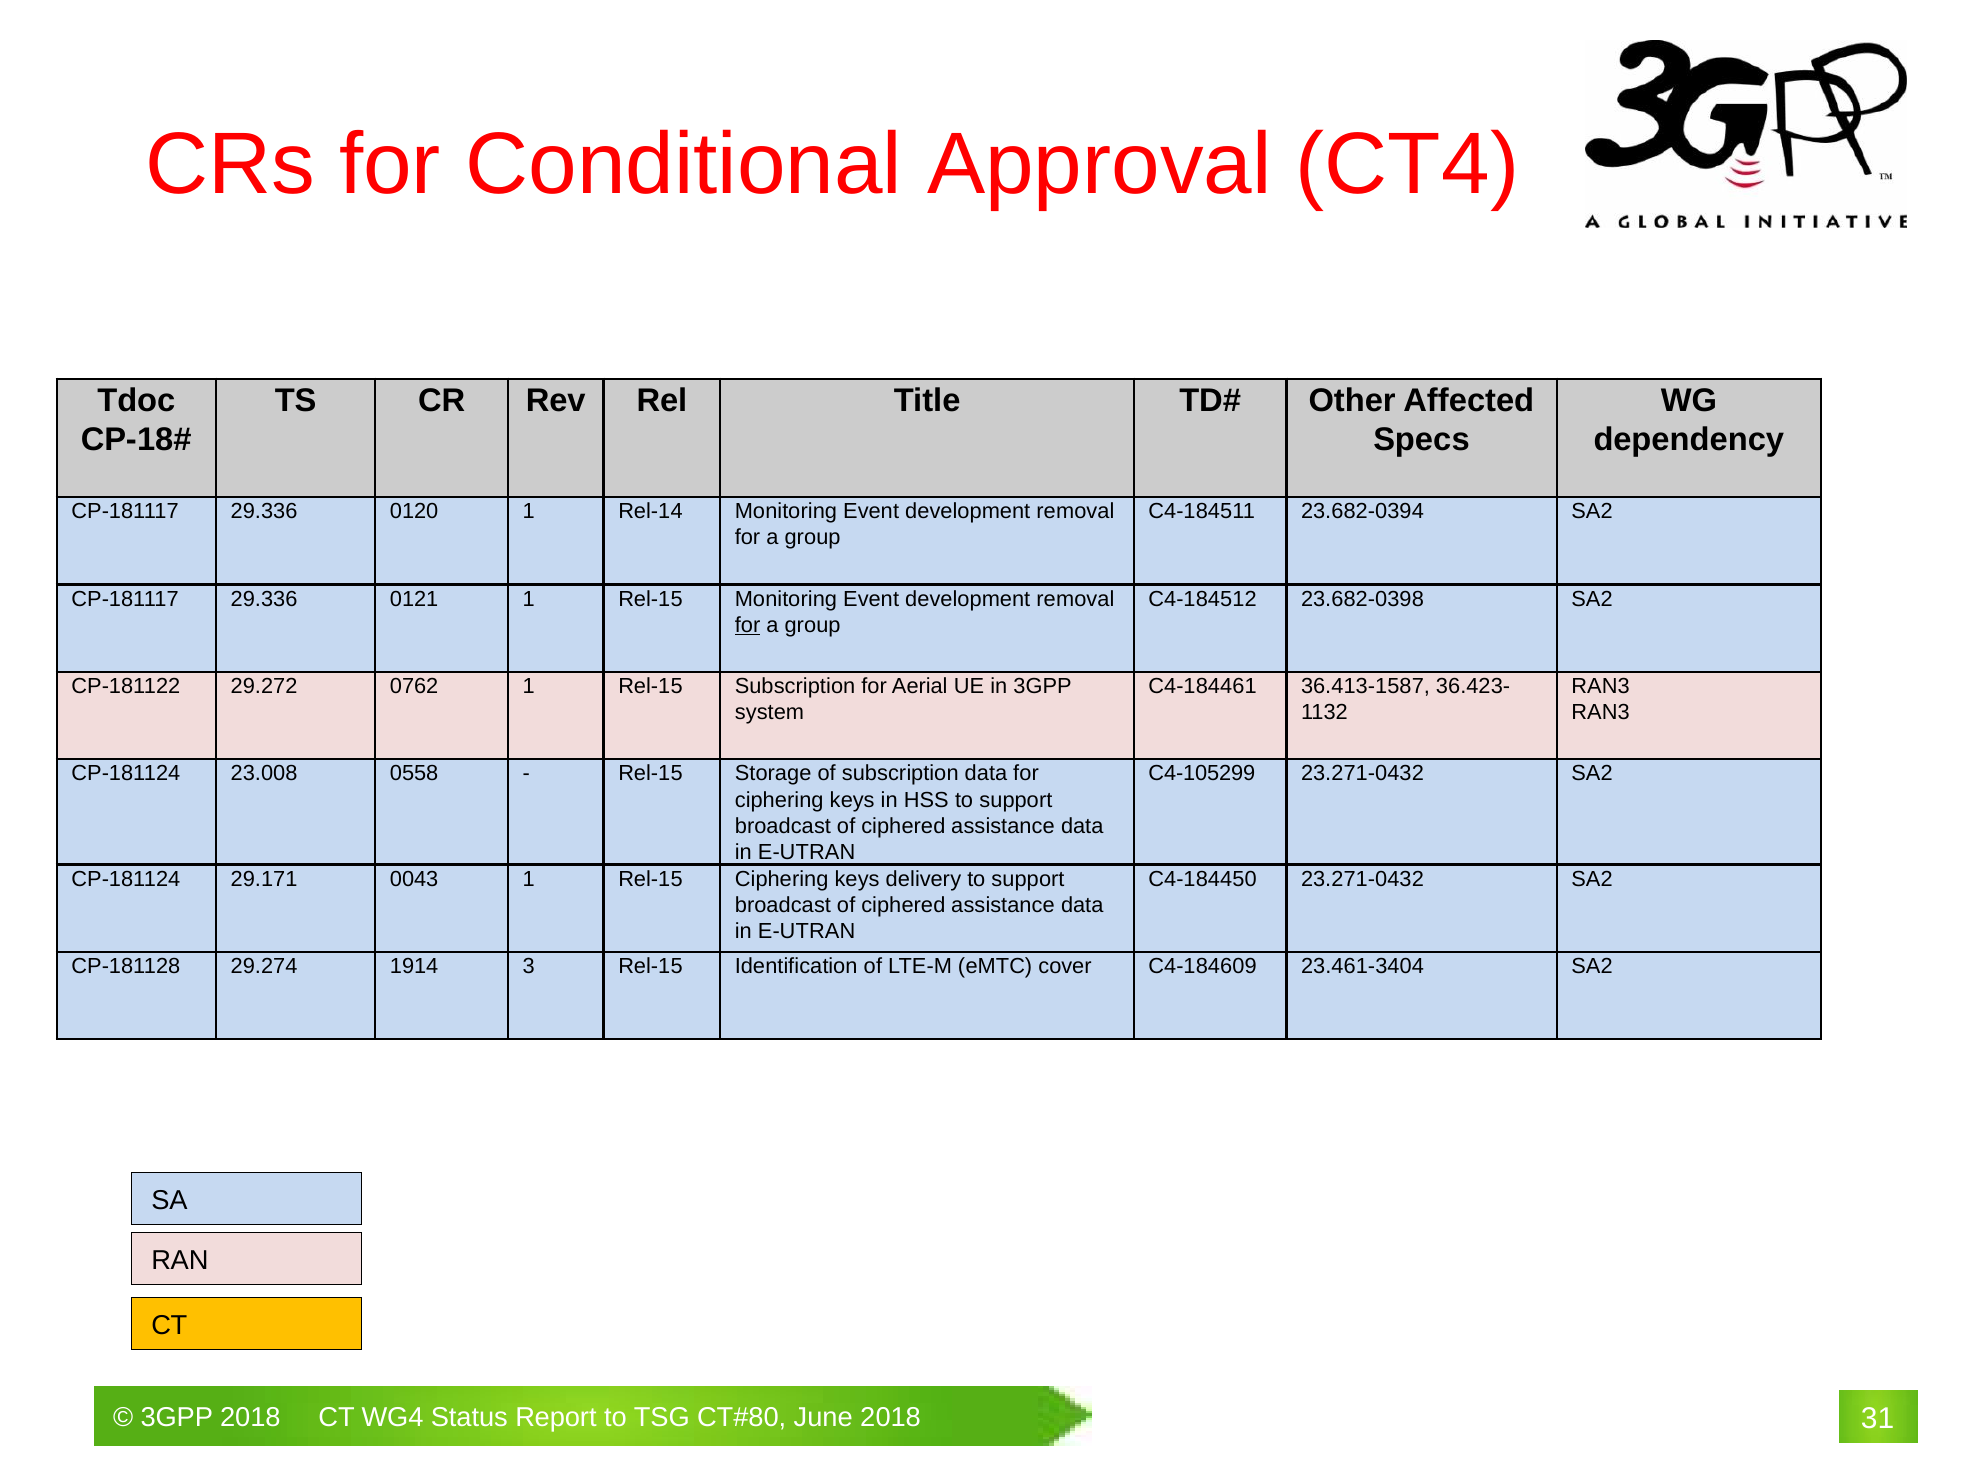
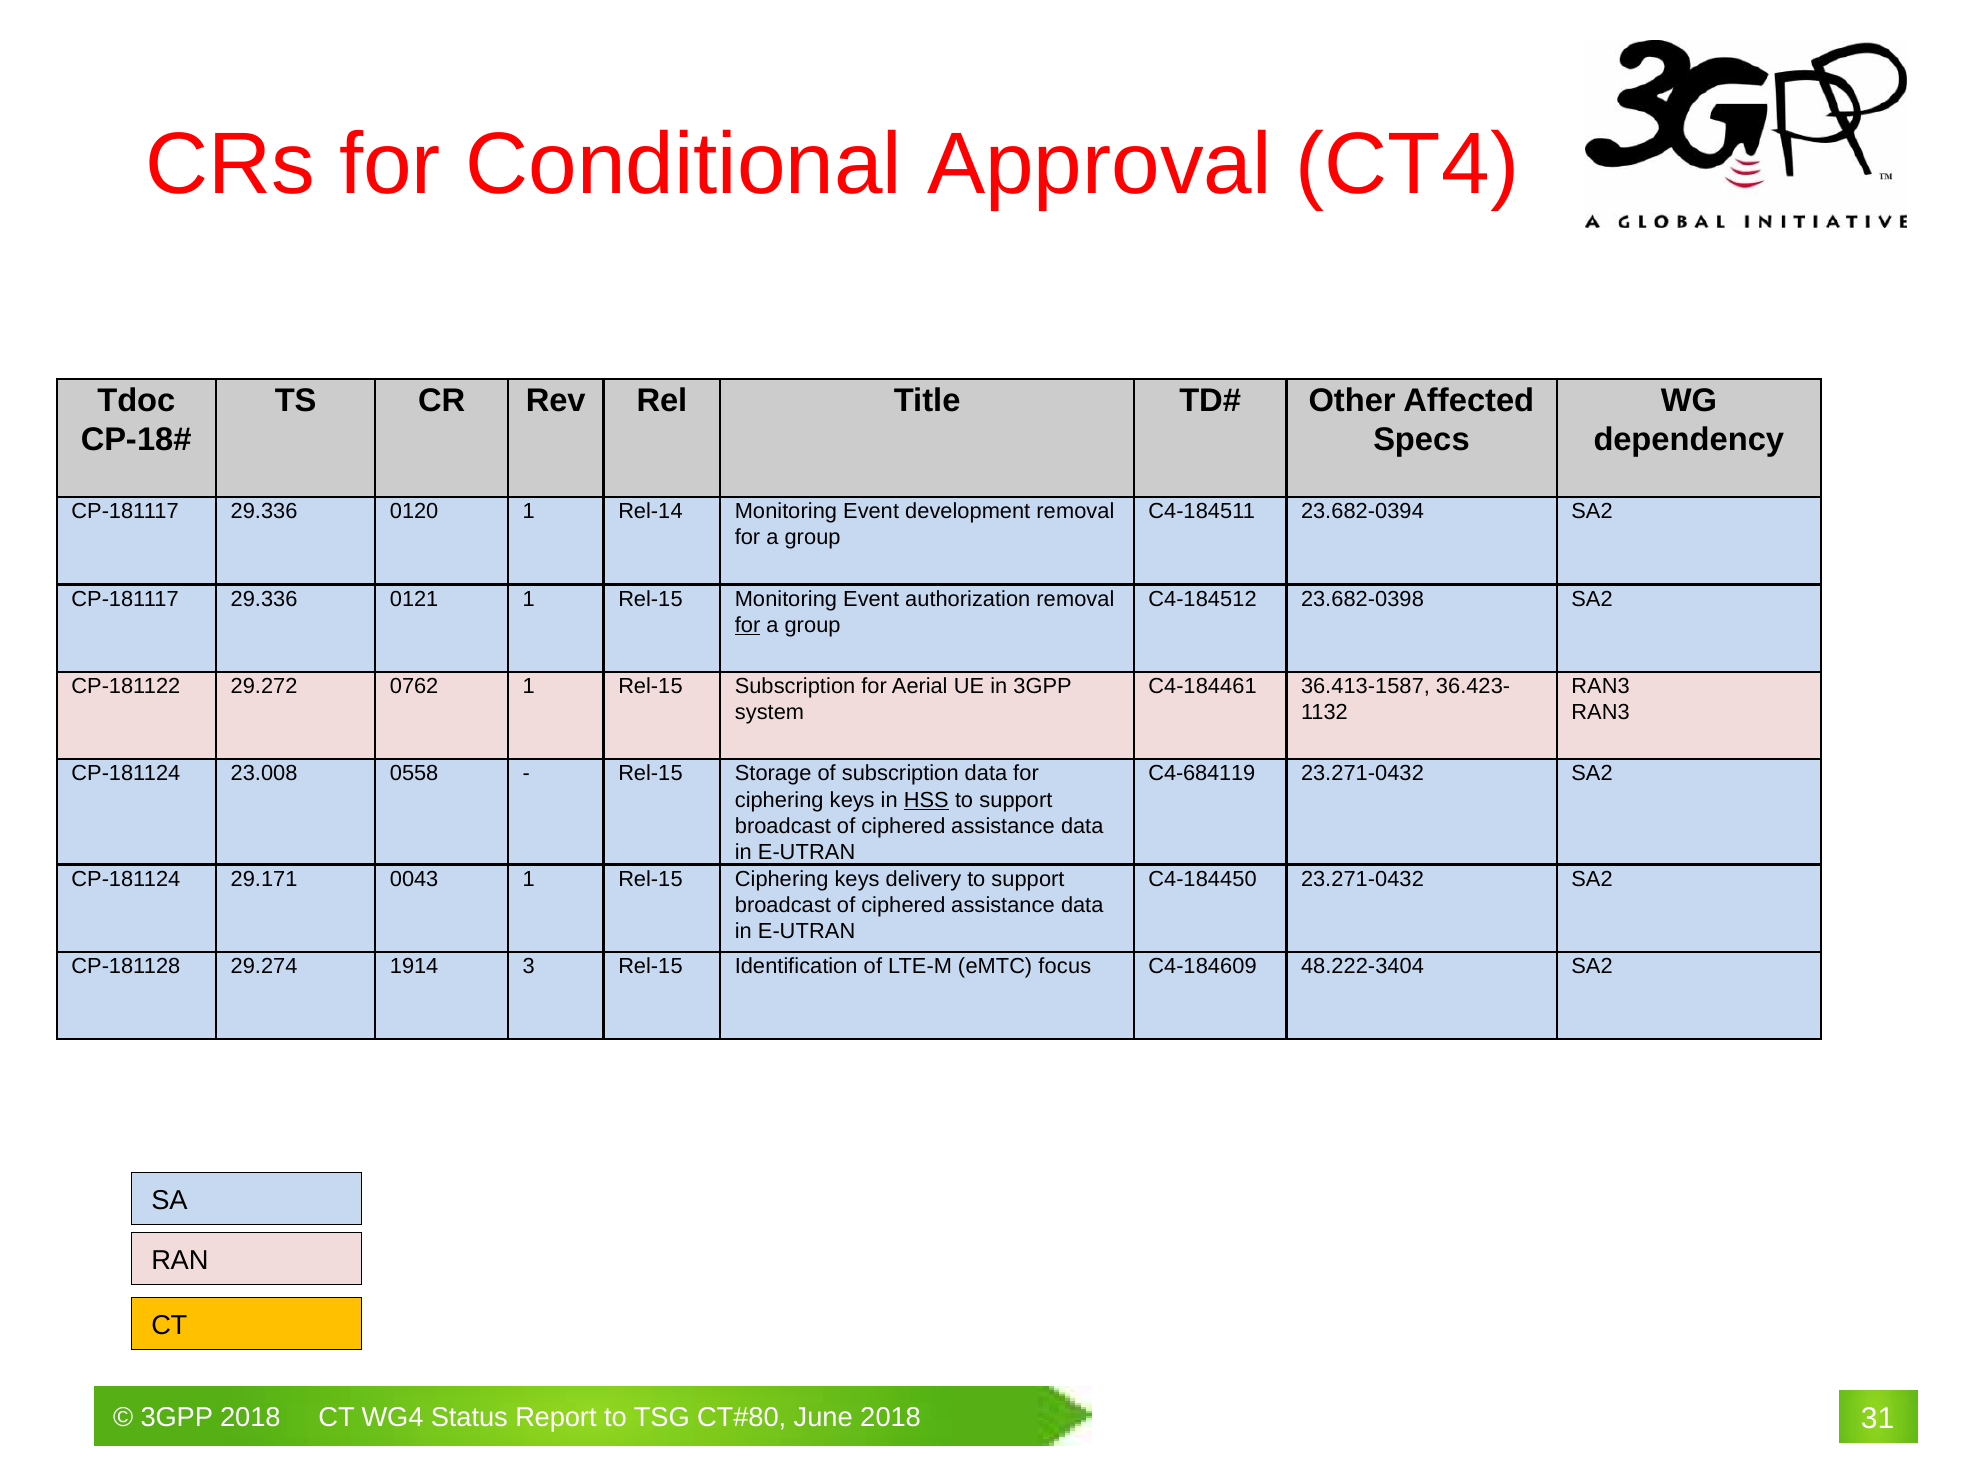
Rel-15 Monitoring Event development: development -> authorization (968, 599)
C4-105299: C4-105299 -> C4-684119 (1202, 774)
HSS underline: none -> present (926, 800)
cover: cover -> focus (1065, 966)
23.461-3404: 23.461-3404 -> 48.222-3404 (1362, 966)
